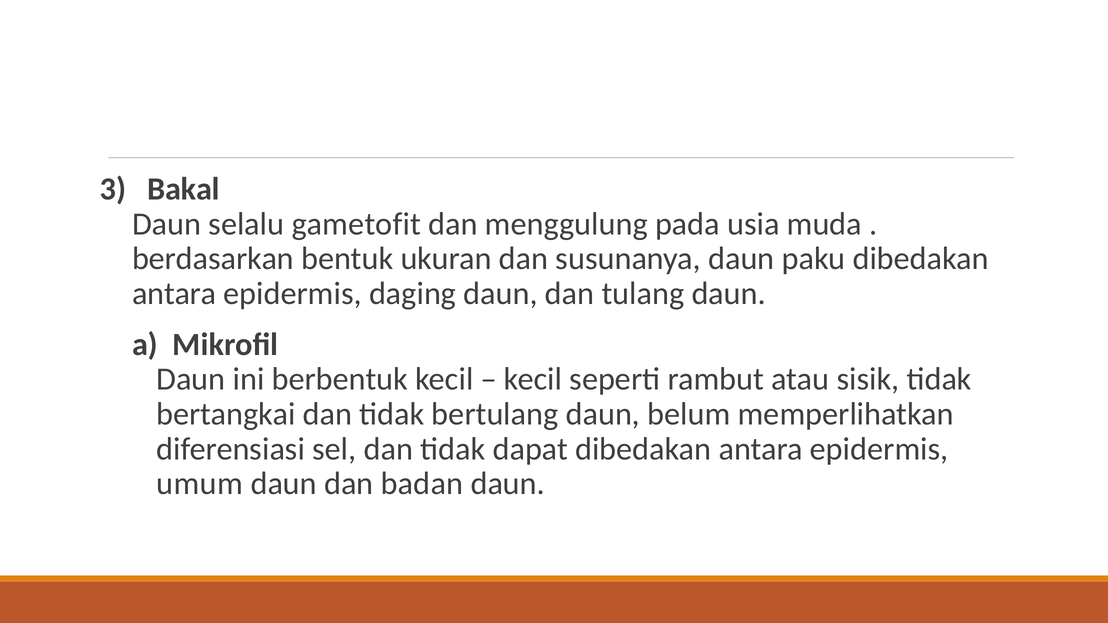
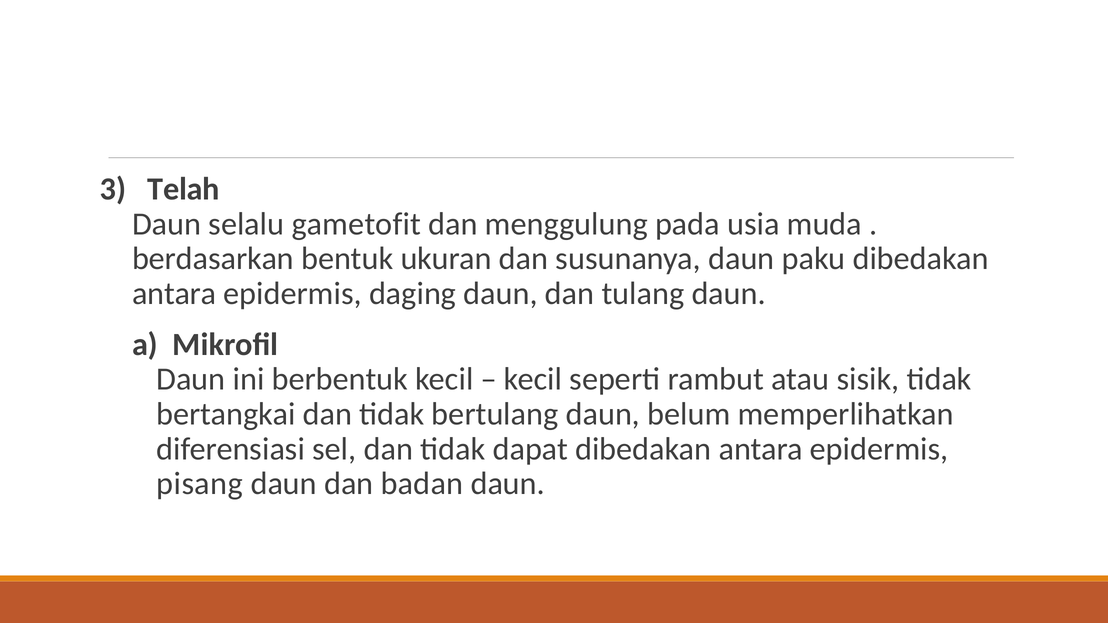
Bakal: Bakal -> Telah (184, 189)
umum: umum -> pisang (200, 484)
